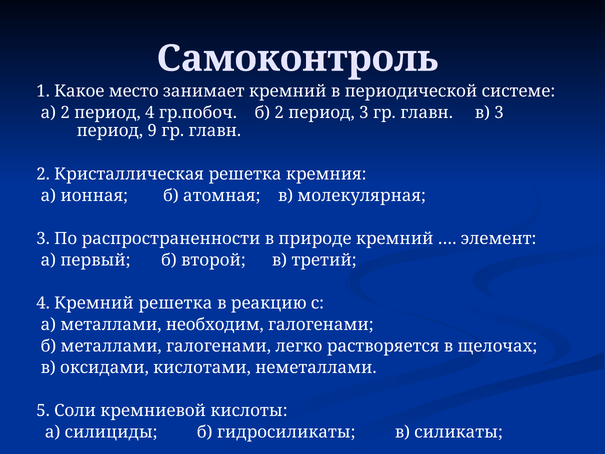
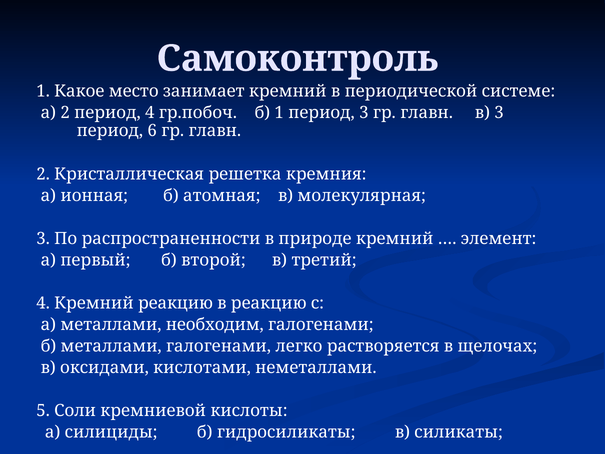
б 2: 2 -> 1 (279, 113)
9: 9 -> 6 (152, 131)
Кремний решетка: решетка -> реакцию (176, 303)
